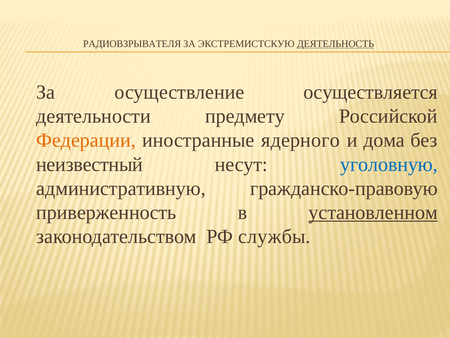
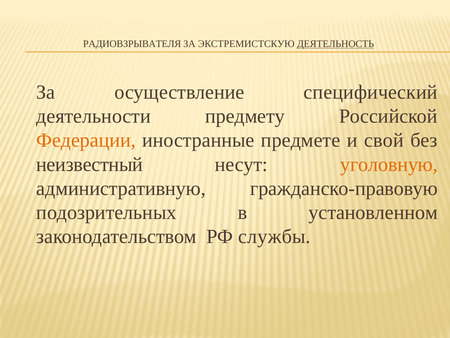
осуществляется: осуществляется -> специфический (371, 92)
ядерного: ядерного -> предмете (301, 140)
дома: дома -> свой (384, 140)
уголовную colour: blue -> orange (389, 164)
приверженность: приверженность -> подозрительных (106, 212)
установленном underline: present -> none (373, 212)
